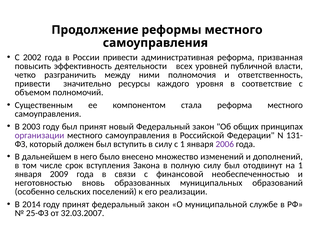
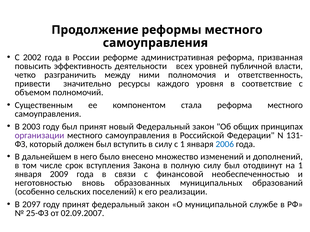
России привести: привести -> реформе (120, 58)
2006 colour: purple -> blue (225, 144)
2014: 2014 -> 2097 (31, 205)
32.03.2007: 32.03.2007 -> 02.09.2007 (83, 214)
